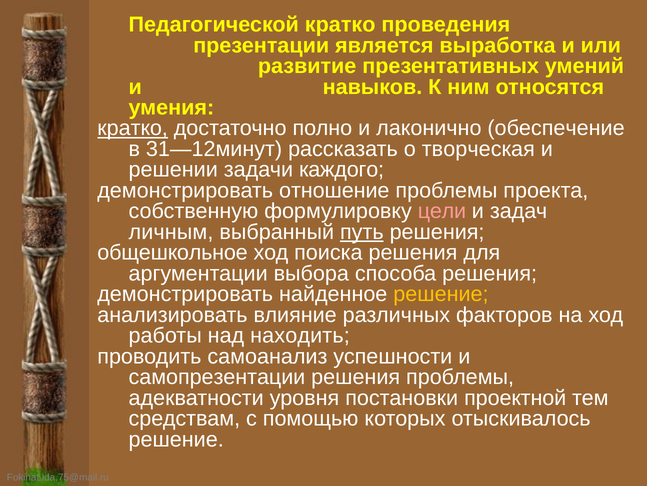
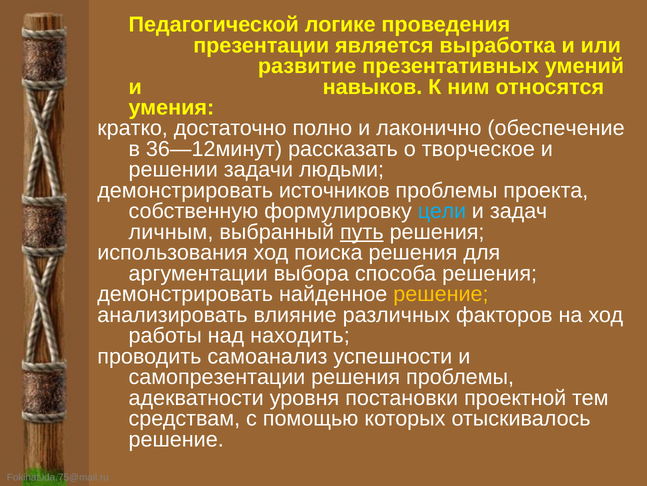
Педагогической кратко: кратко -> логике (340, 25)
кратко underline: present -> none (133, 128)
31—12минут: 31—12минут -> 36—12минут (214, 149)
творческая: творческая -> творческое (478, 149)
каждого: каждого -> людьми (342, 170)
отношение: отношение -> источников (334, 190)
цели colour: pink -> light blue (442, 211)
общешкольное: общешкольное -> использования (172, 252)
